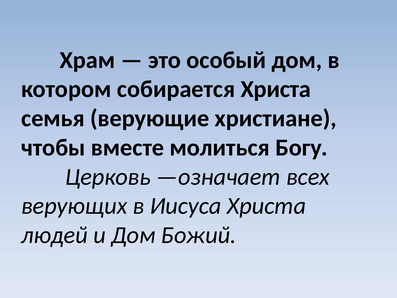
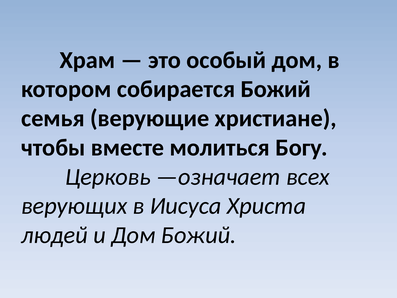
собирается Христа: Христа -> Божий (276, 89)
